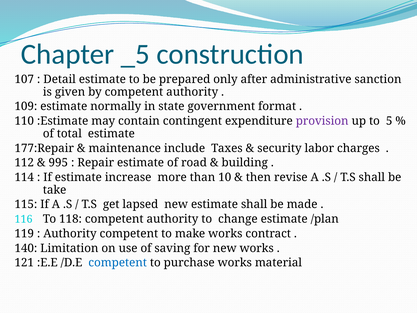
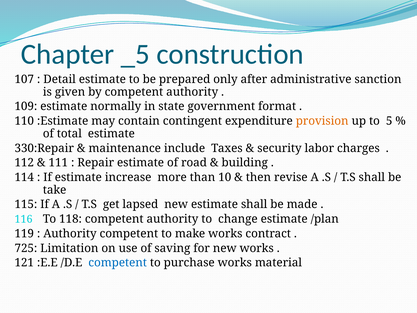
provision colour: purple -> orange (322, 121)
177:Repair: 177:Repair -> 330:Repair (44, 148)
995: 995 -> 111 (58, 163)
140: 140 -> 725 (26, 248)
